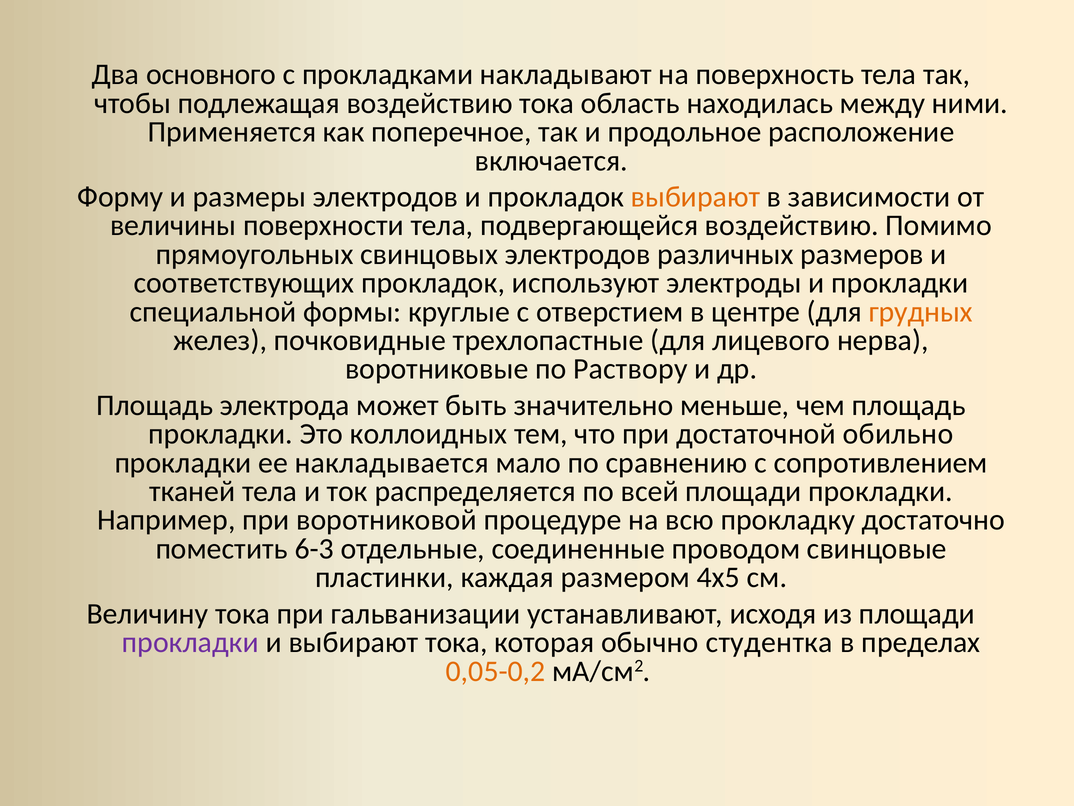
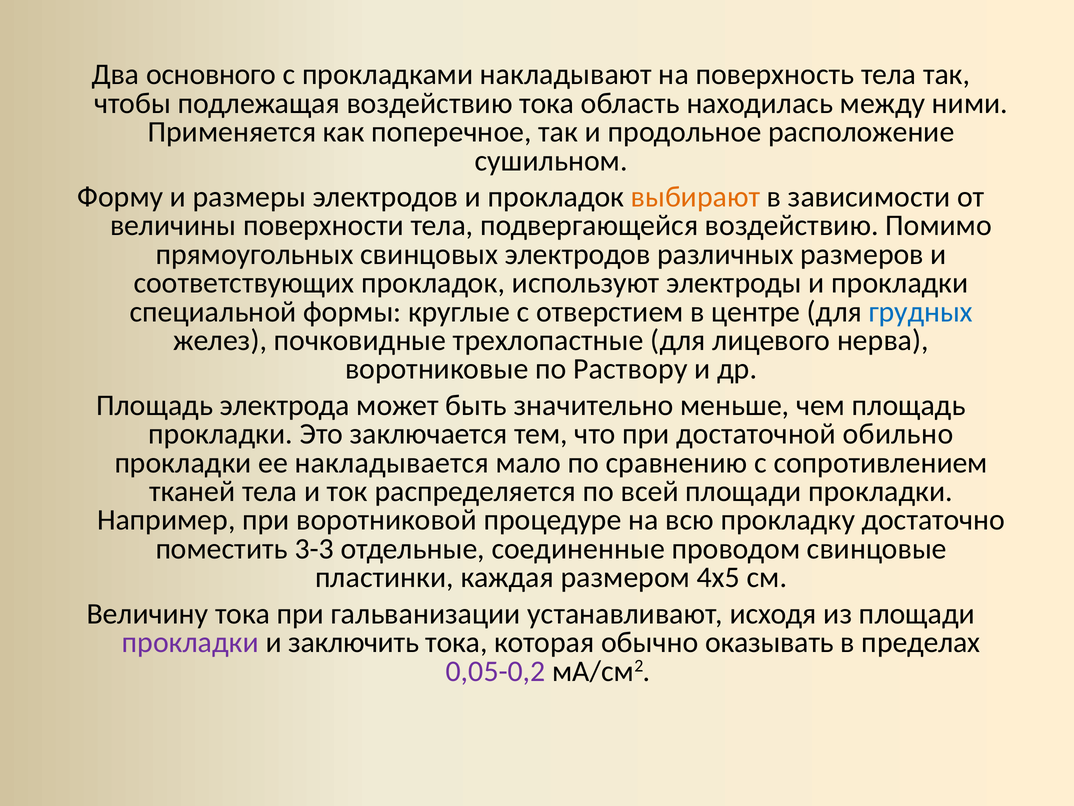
включается: включается -> сушильном (551, 161)
грудных colour: orange -> blue (921, 312)
коллоидных: коллоидных -> заключается (429, 434)
6-3: 6-3 -> 3-3 (314, 548)
и выбирают: выбирают -> заключить (354, 642)
студентка: студентка -> оказывать (769, 642)
0,05-0,2 colour: orange -> purple (496, 671)
